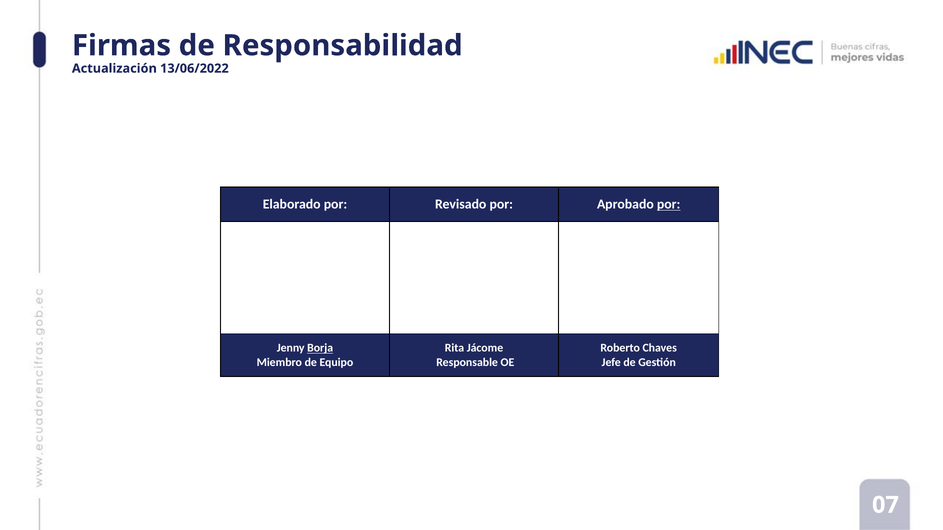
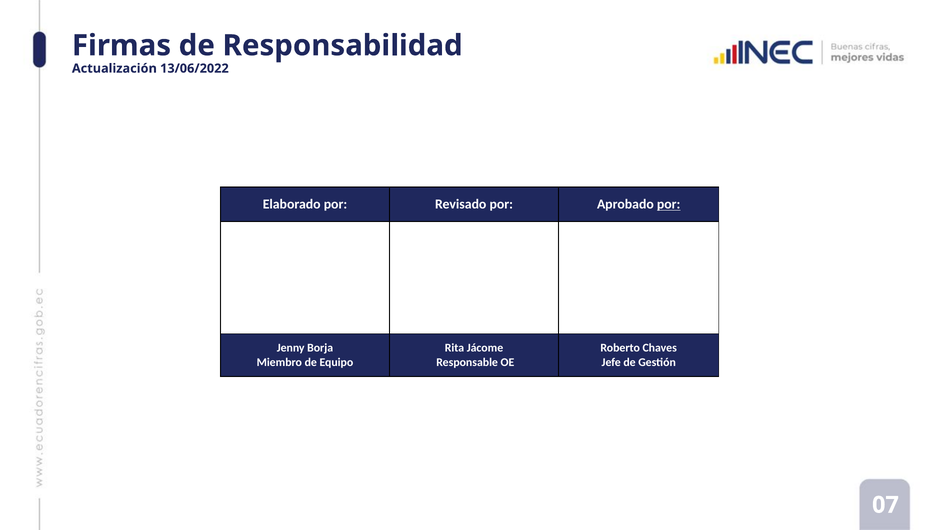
Borja underline: present -> none (320, 348)
